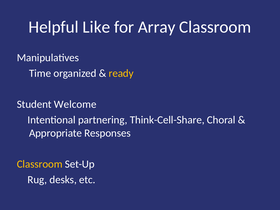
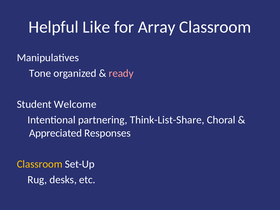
Time: Time -> Tone (40, 73)
ready colour: yellow -> pink (121, 73)
Think-Cell-Share: Think-Cell-Share -> Think-List-Share (167, 120)
Appropriate: Appropriate -> Appreciated (56, 133)
